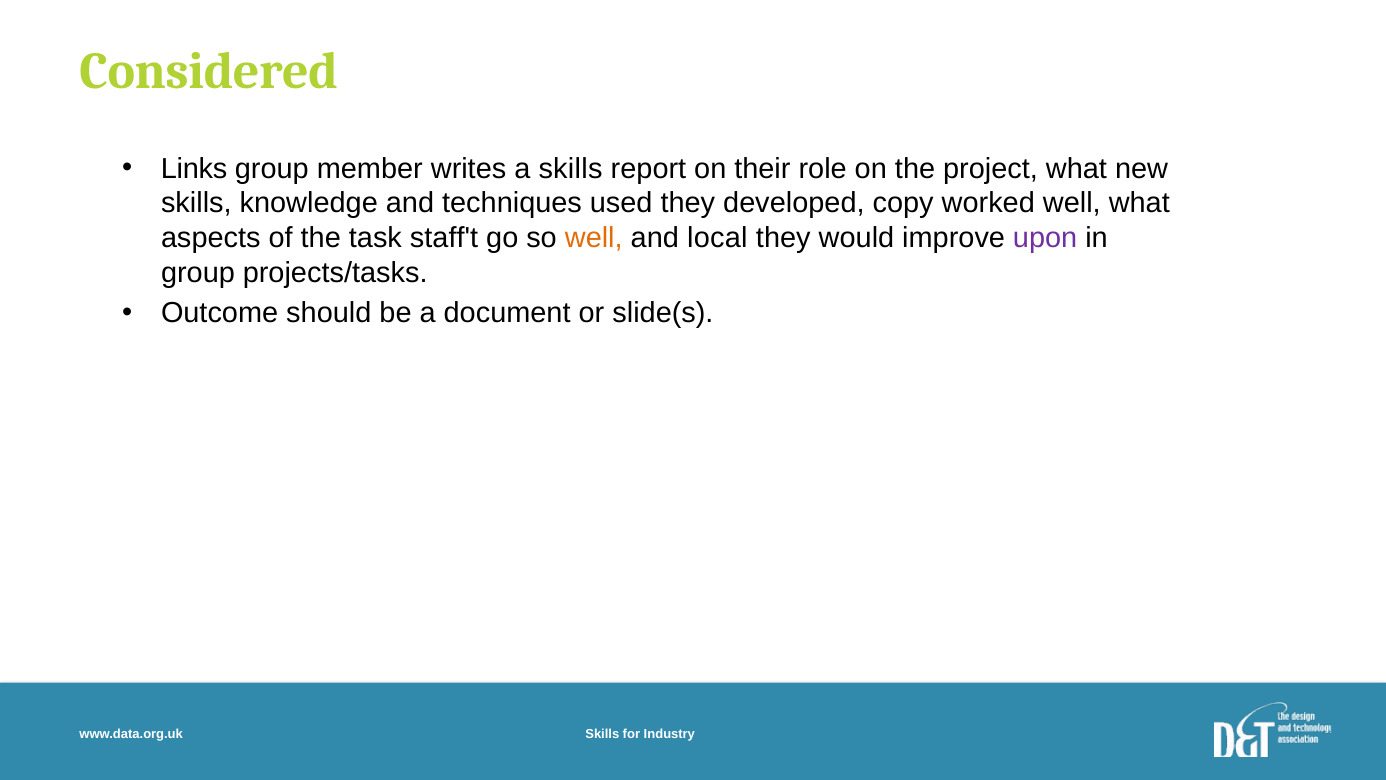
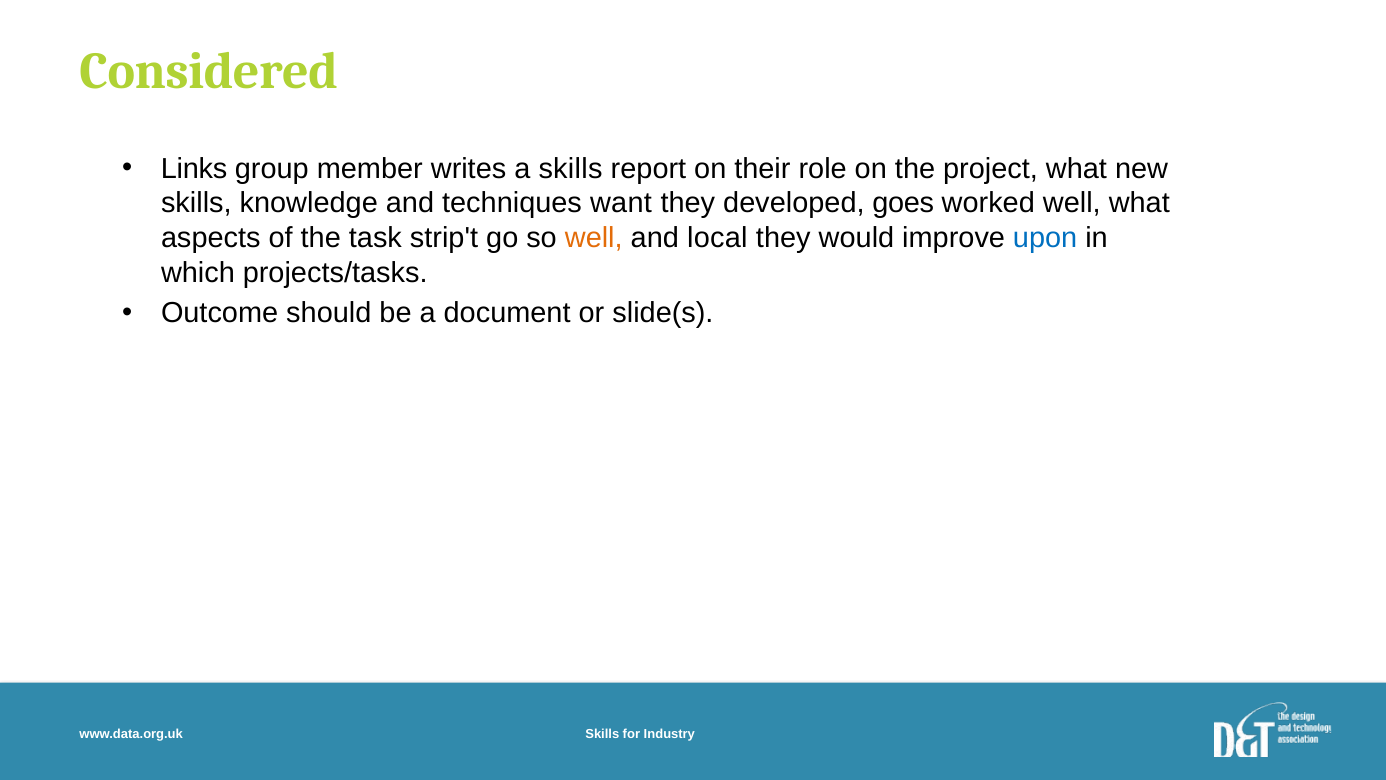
used: used -> want (621, 203)
copy: copy -> goes (903, 203)
staff't: staff't -> strip't (444, 238)
upon colour: purple -> blue (1045, 238)
group: group -> which (198, 273)
